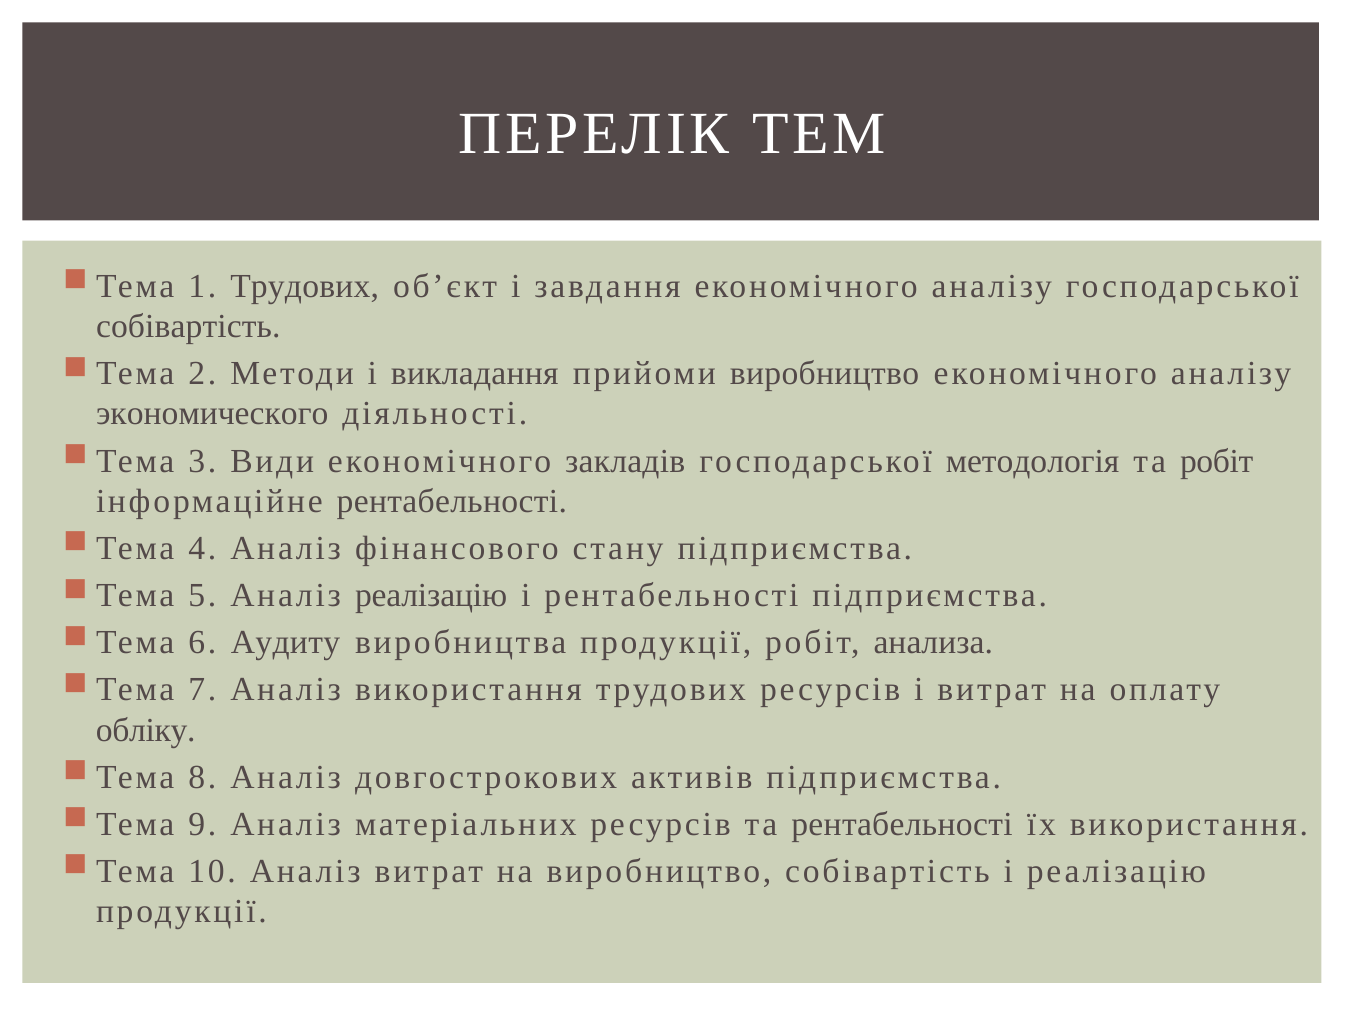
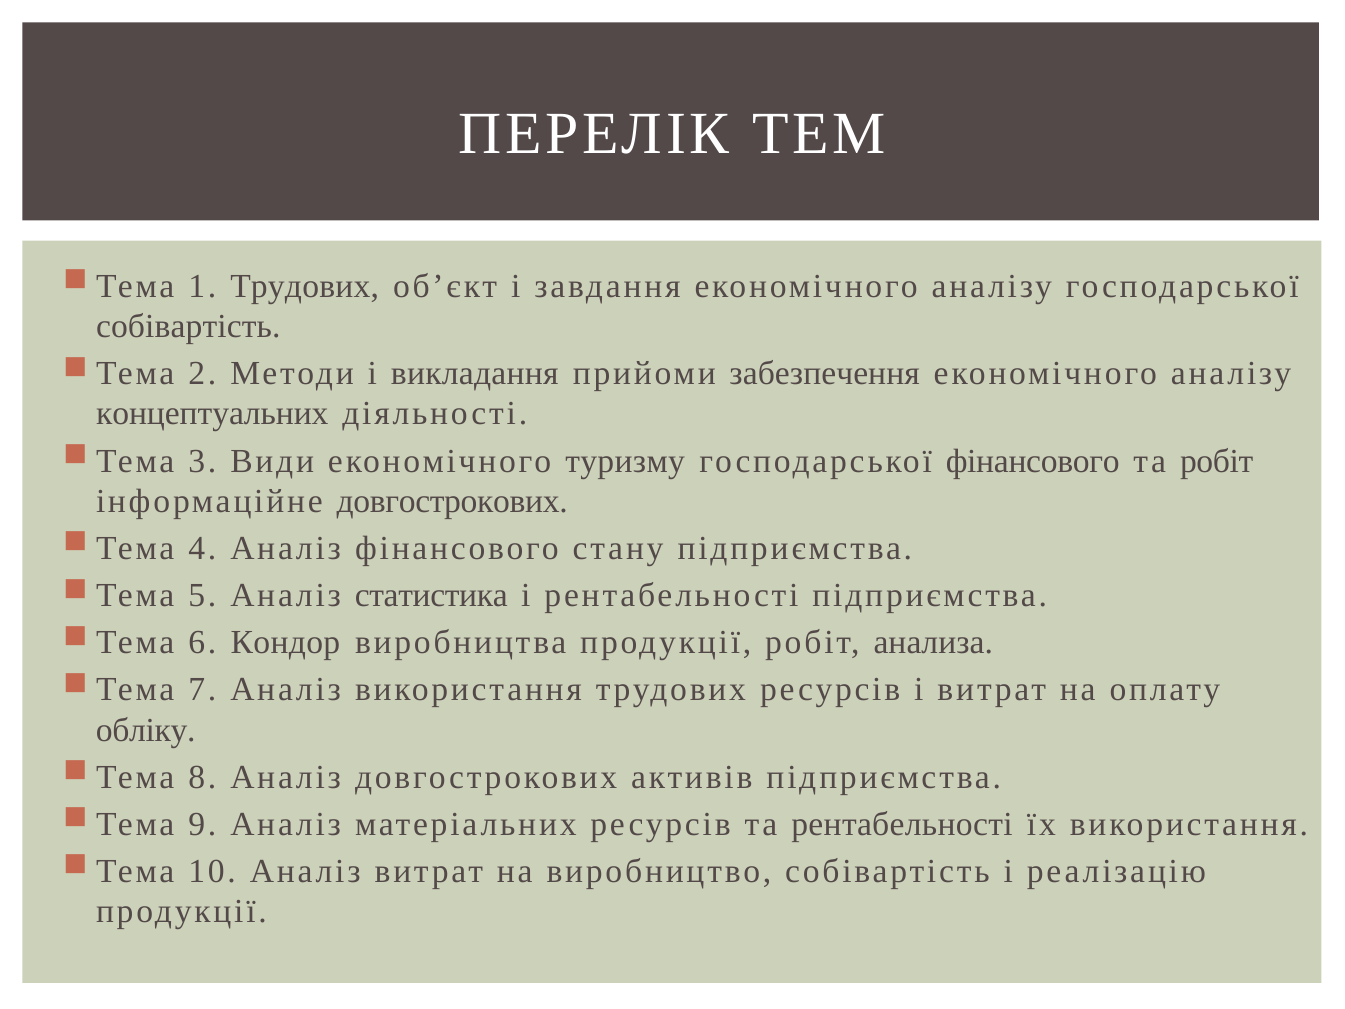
прийоми виробництво: виробництво -> забезпечення (825, 373)
экономического: экономического -> концептуальних (212, 414)
закладів: закладів -> туризму (625, 461)
господарської методологія: методологія -> фінансового (1033, 461)
інформаційне рентабельності: рентабельності -> довгострокових (452, 501)
Аналіз реалізацію: реалізацію -> статистика (431, 595)
Аудиту: Аудиту -> Кондор (285, 642)
